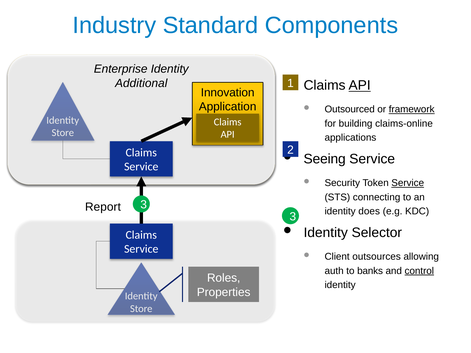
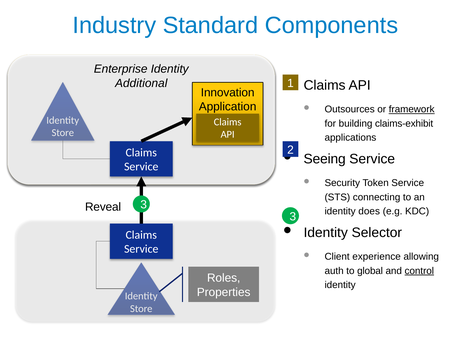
API underline: present -> none (360, 85)
Outsourced: Outsourced -> Outsources (350, 110)
claims-online: claims-online -> claims-exhibit (404, 124)
Service underline: present -> none (408, 183)
Report: Report -> Reveal (103, 207)
outsources: outsources -> experience (377, 257)
banks: banks -> global (370, 271)
